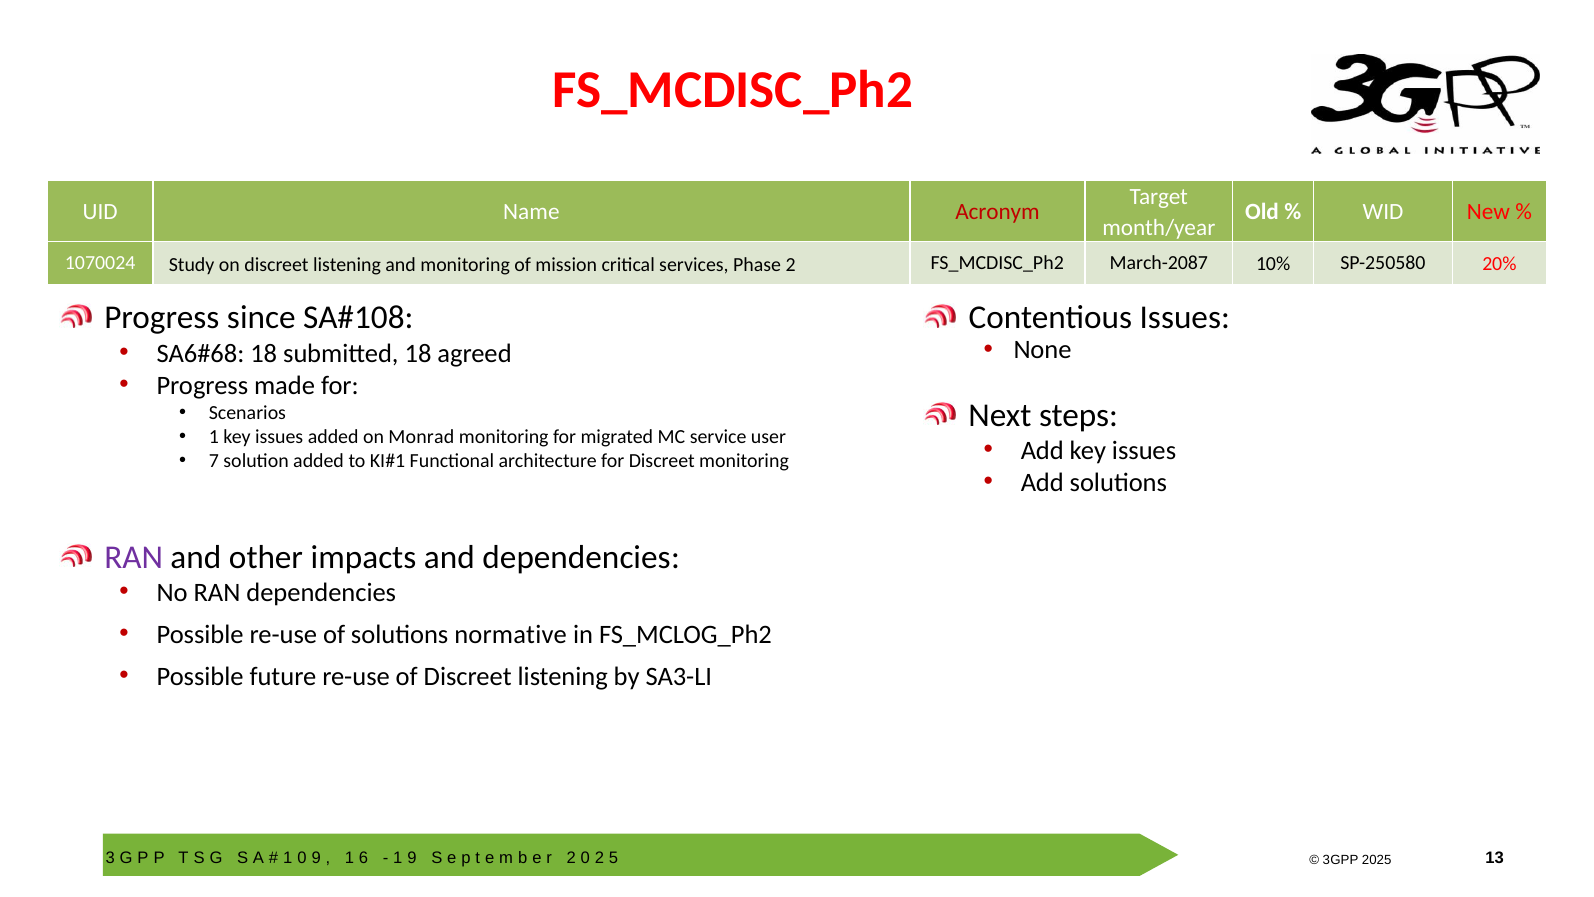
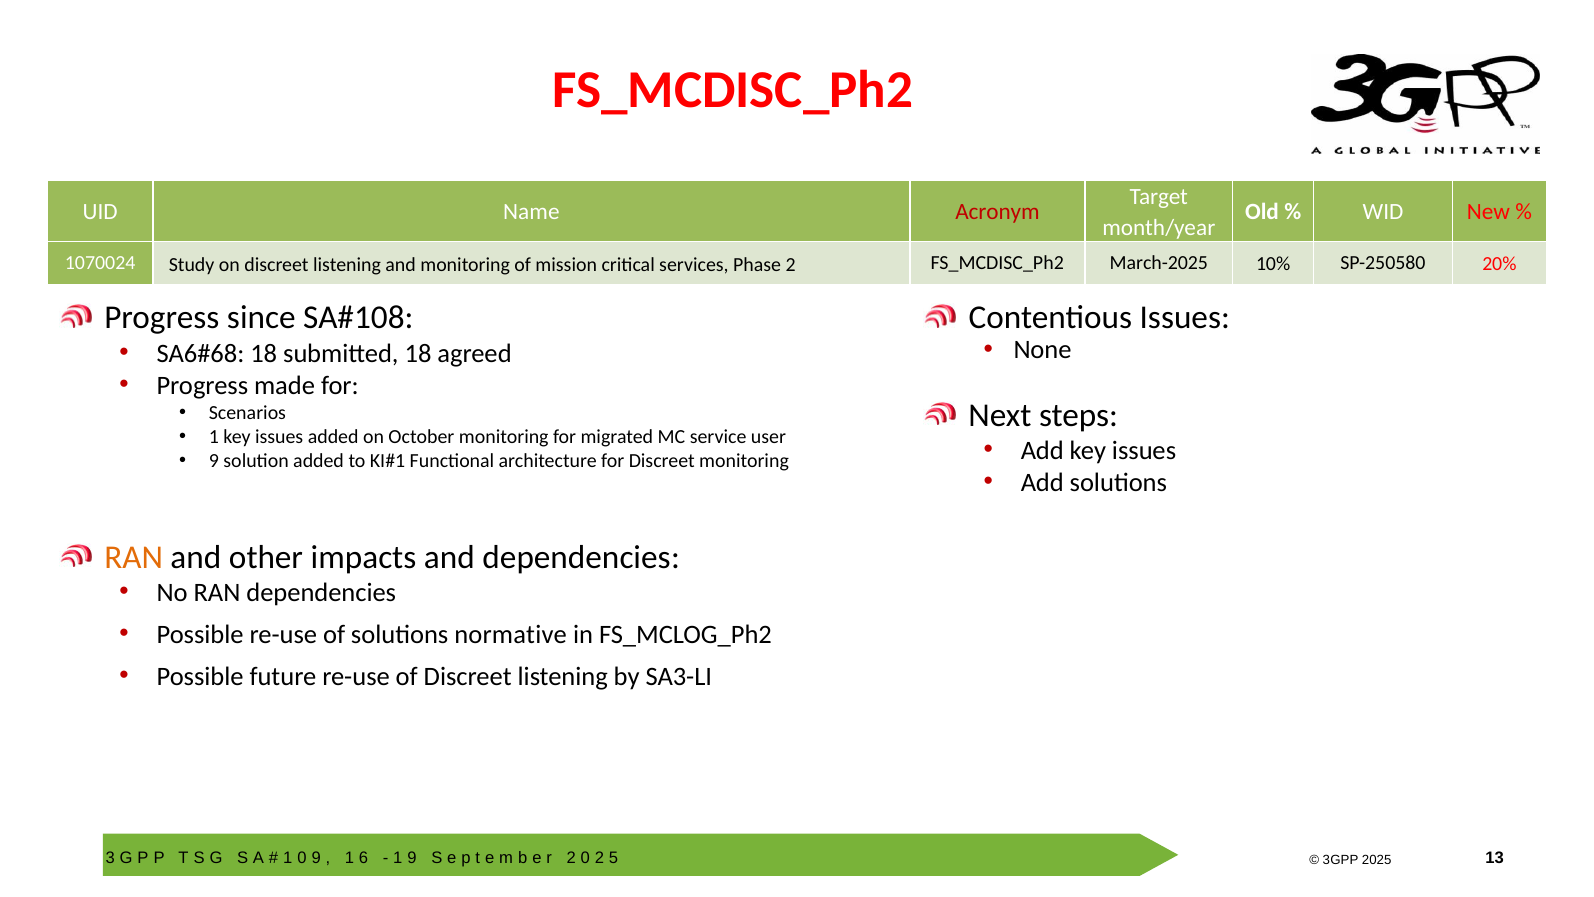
March-2087: March-2087 -> March-2025 (1159, 263)
Monrad: Monrad -> October (421, 436)
7: 7 -> 9 (214, 460)
RAN colour: purple -> orange (134, 557)
